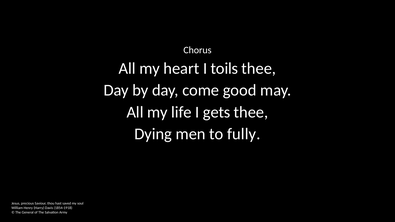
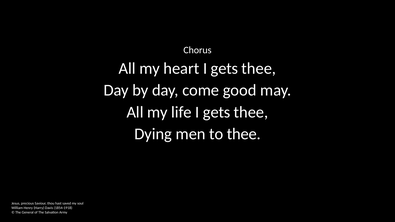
heart I toils: toils -> gets (224, 69)
to fully: fully -> thee (244, 134)
